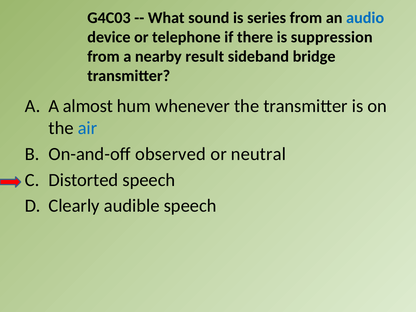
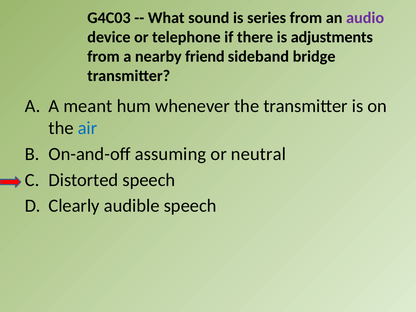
audio colour: blue -> purple (365, 18)
suppression: suppression -> adjustments (332, 37)
result: result -> friend (205, 57)
almost: almost -> meant (88, 106)
observed: observed -> assuming (171, 154)
